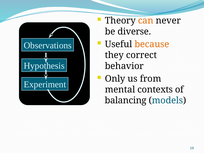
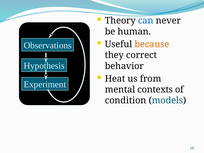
can colour: orange -> blue (146, 21)
diverse: diverse -> human (134, 32)
Only: Only -> Heat (115, 79)
balancing: balancing -> condition (126, 100)
